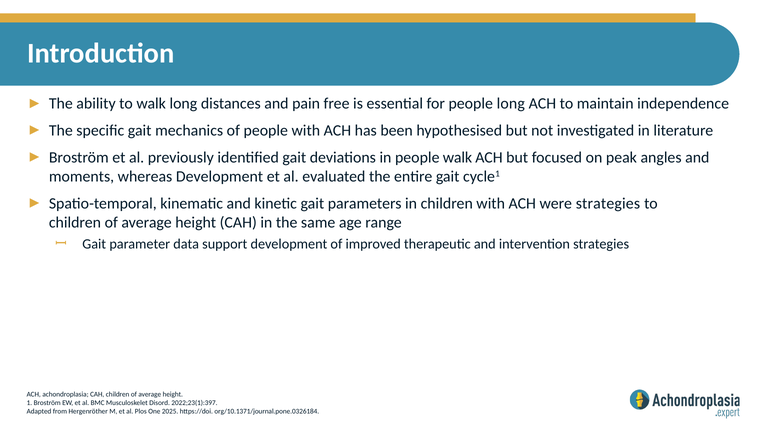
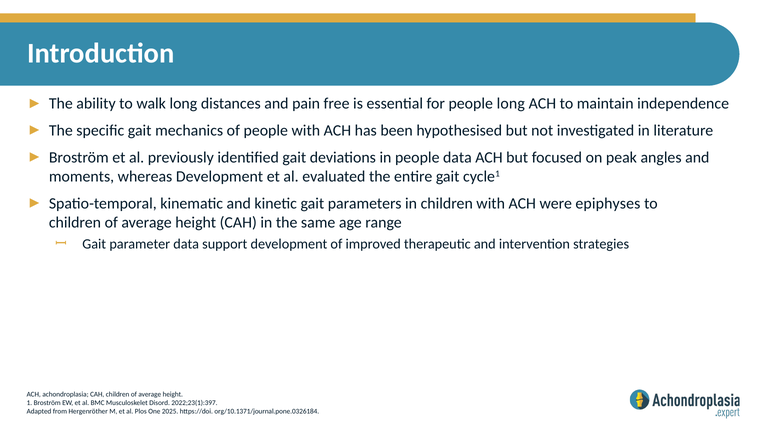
people walk: walk -> data (457, 158)
were strategies: strategies -> epiphyses (608, 204)
